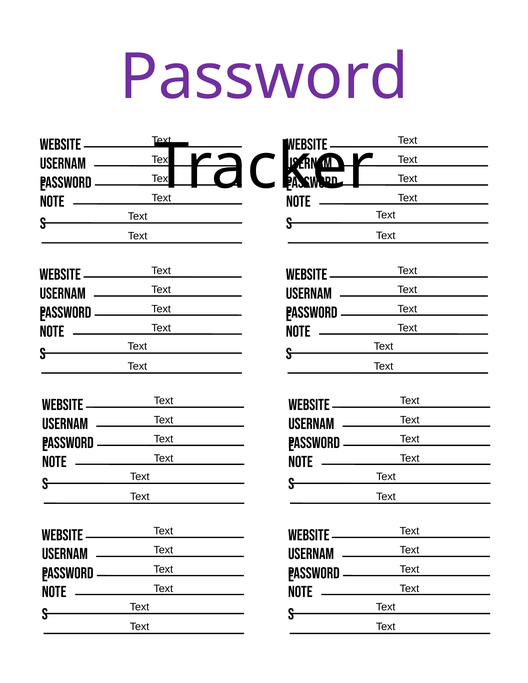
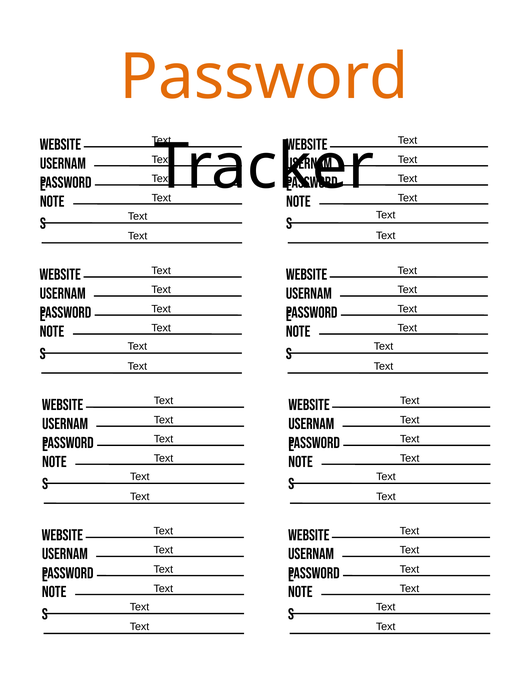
Password colour: purple -> orange (264, 77)
